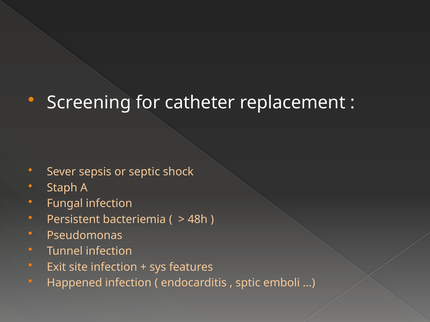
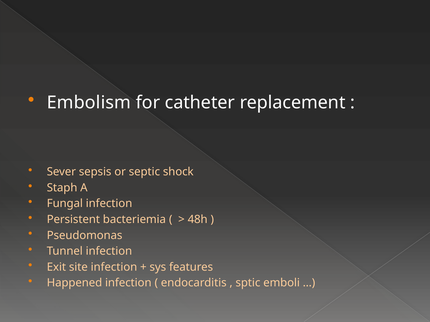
Screening: Screening -> Embolism (89, 103)
